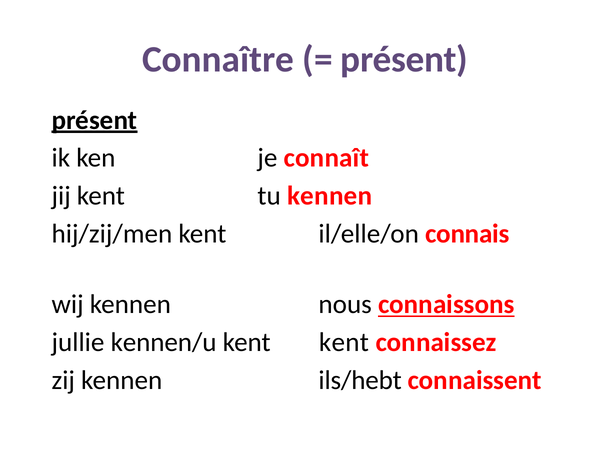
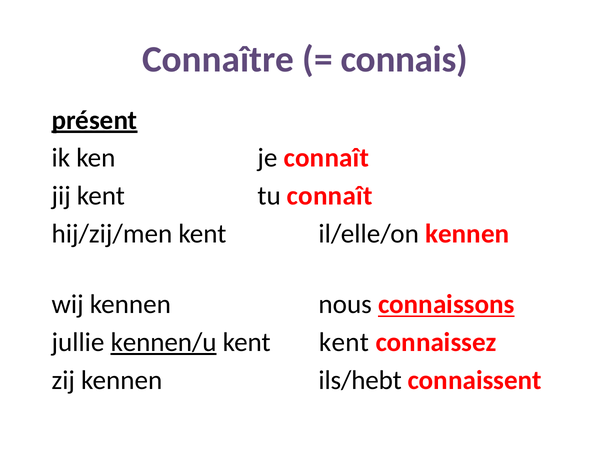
présent: présent -> connais (404, 60)
tu kennen: kennen -> connaît (330, 196)
il/elle/on connais: connais -> kennen (467, 234)
kennen/u underline: none -> present (164, 343)
